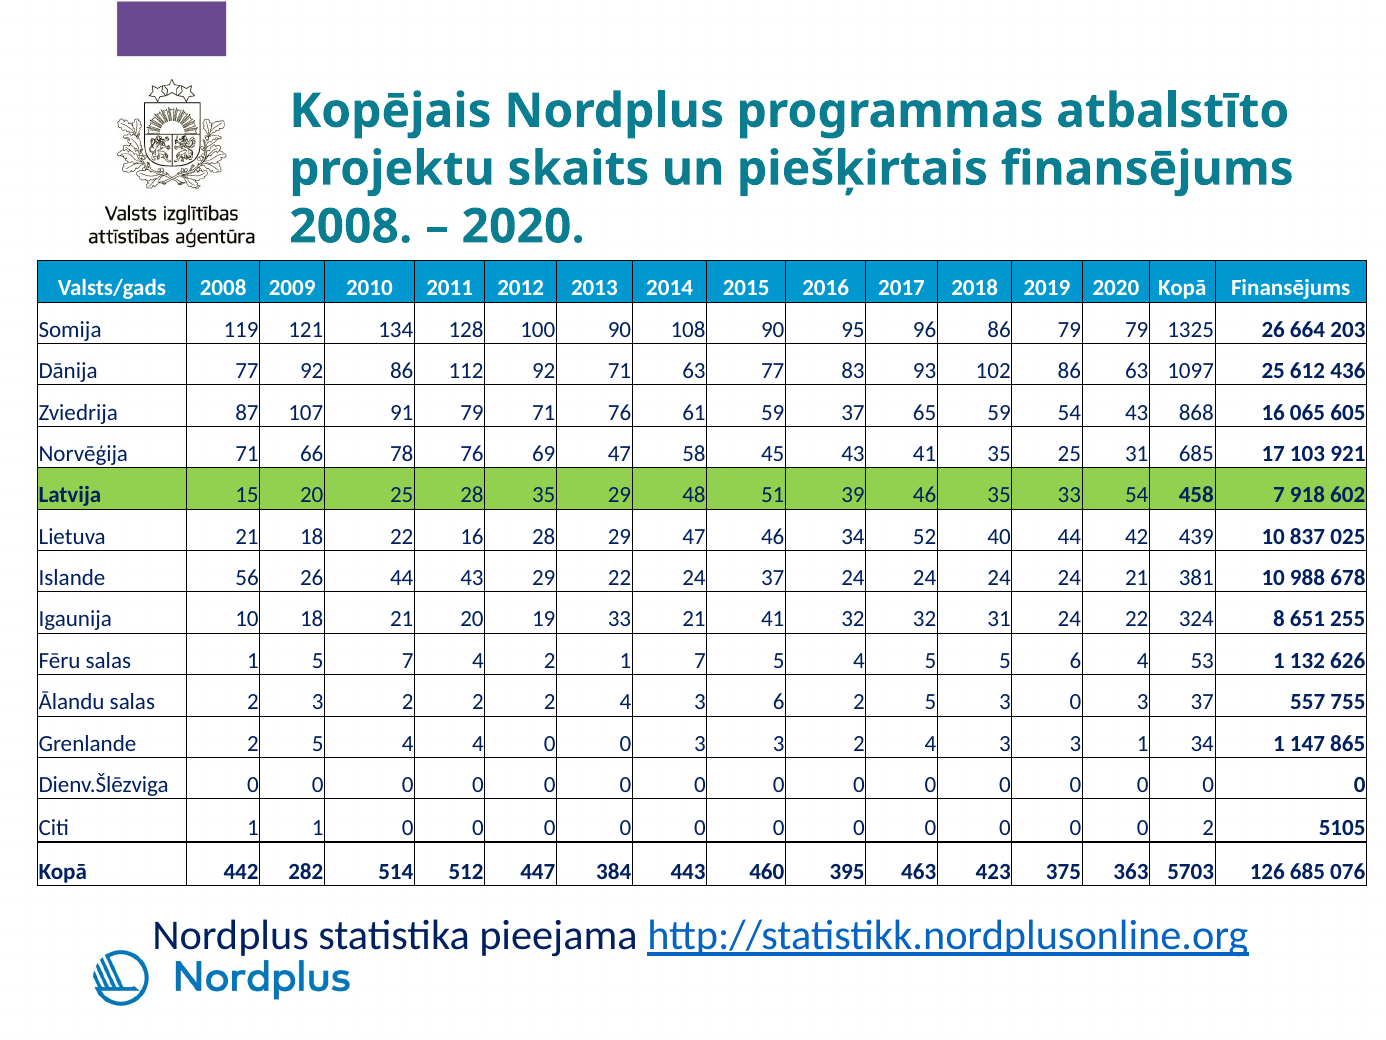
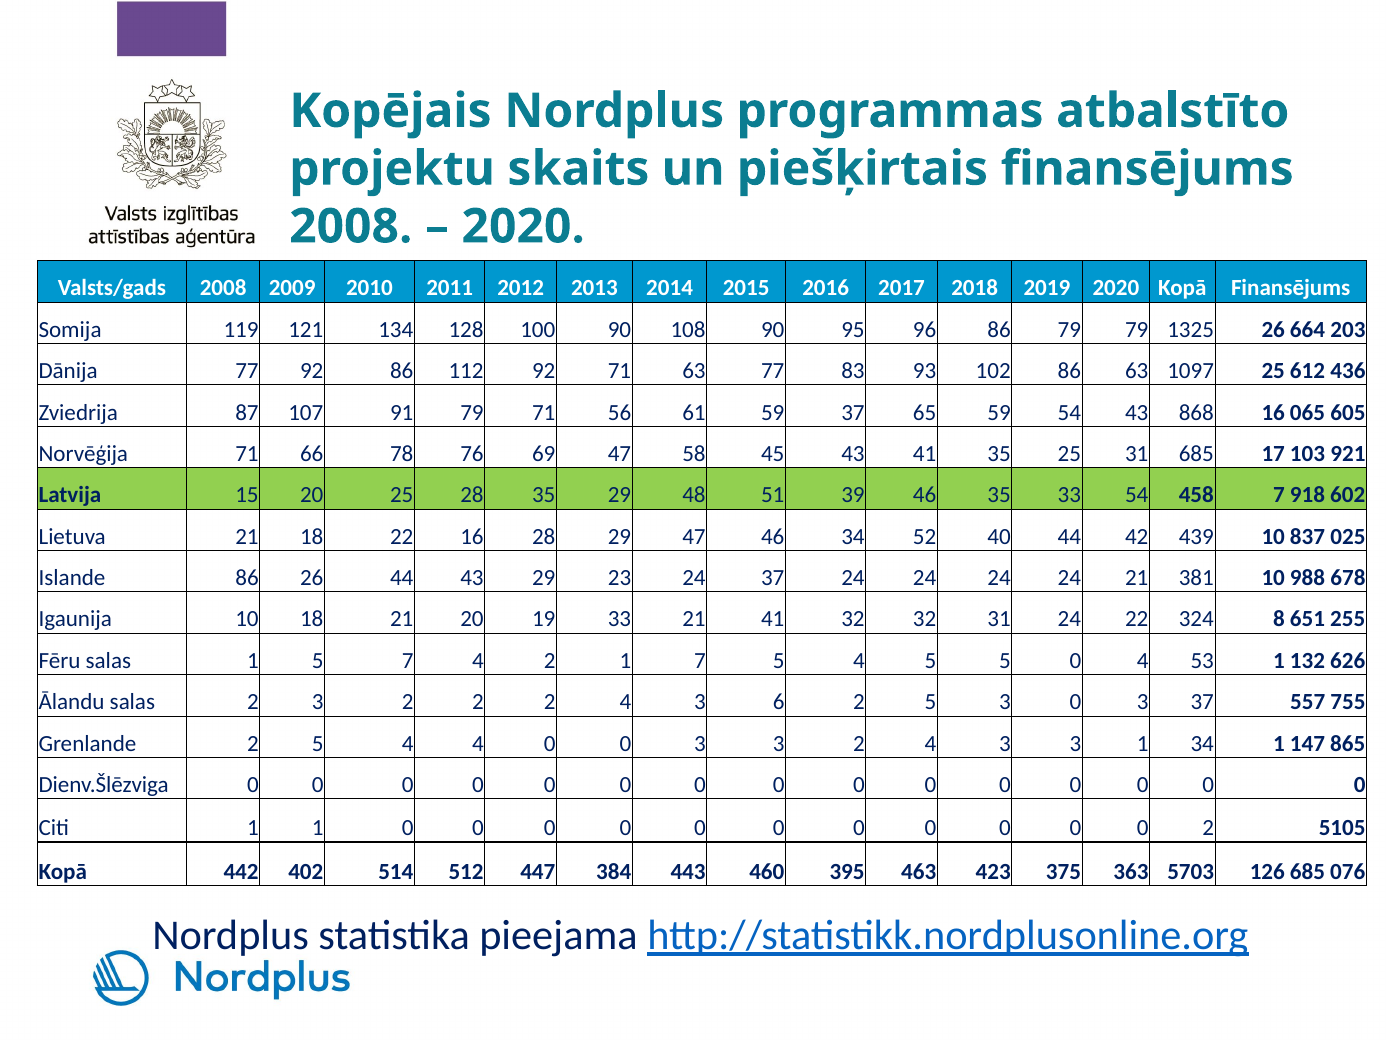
71 76: 76 -> 56 (620, 412)
Islande 56: 56 -> 86 (247, 578)
29 22: 22 -> 23 (620, 578)
5 6: 6 -> 0 (1075, 660)
282: 282 -> 402 (306, 871)
